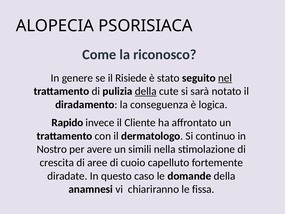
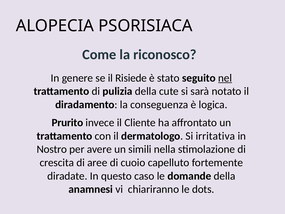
della underline: present -> none (146, 91)
Rapido: Rapido -> Prurito (67, 123)
continuo: continuo -> irritativa (215, 136)
fissa: fissa -> dots (203, 189)
